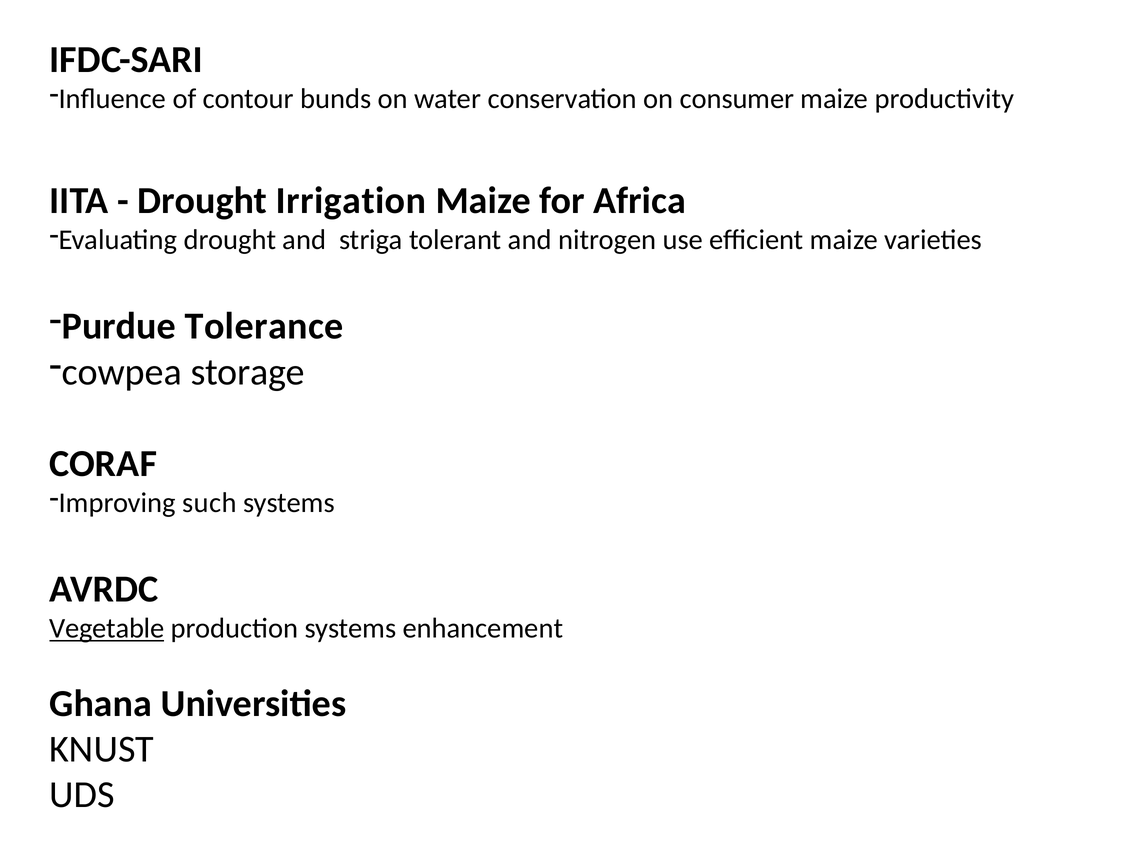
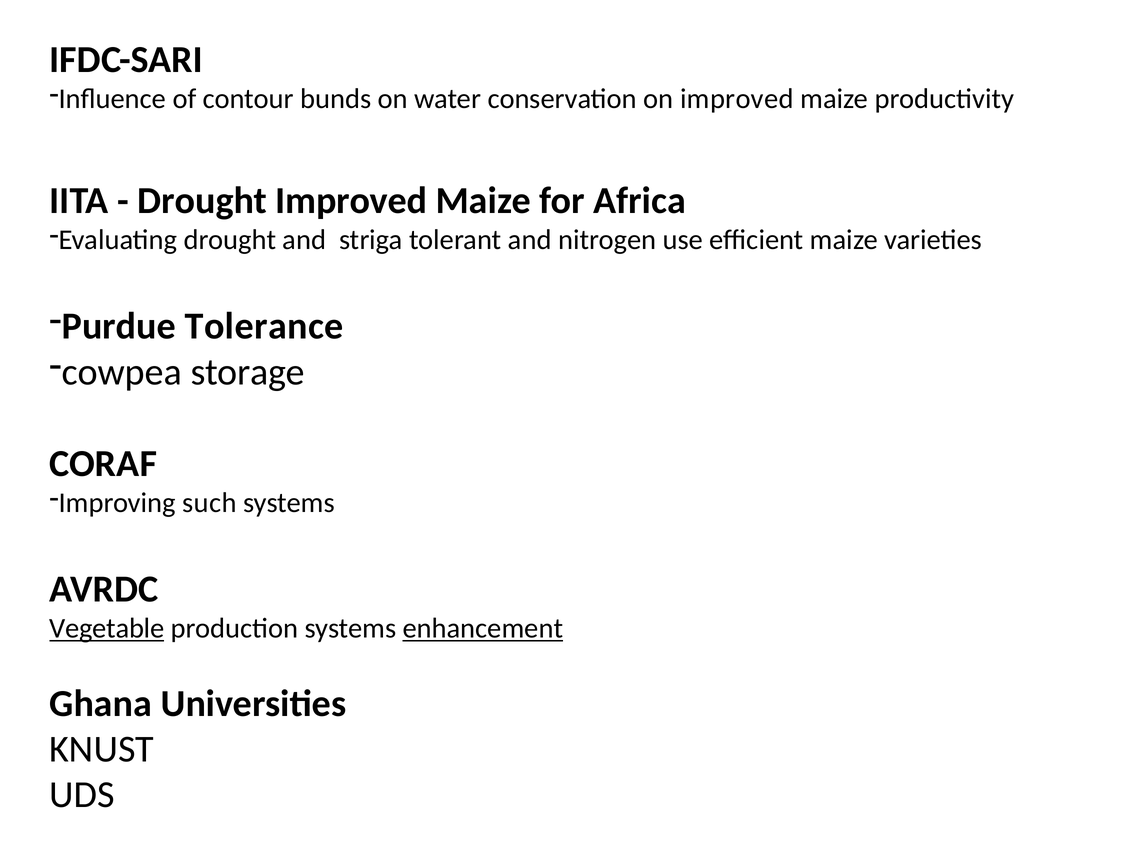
on consumer: consumer -> improved (737, 99)
Drought Irrigation: Irrigation -> Improved (351, 201)
enhancement underline: none -> present (483, 629)
